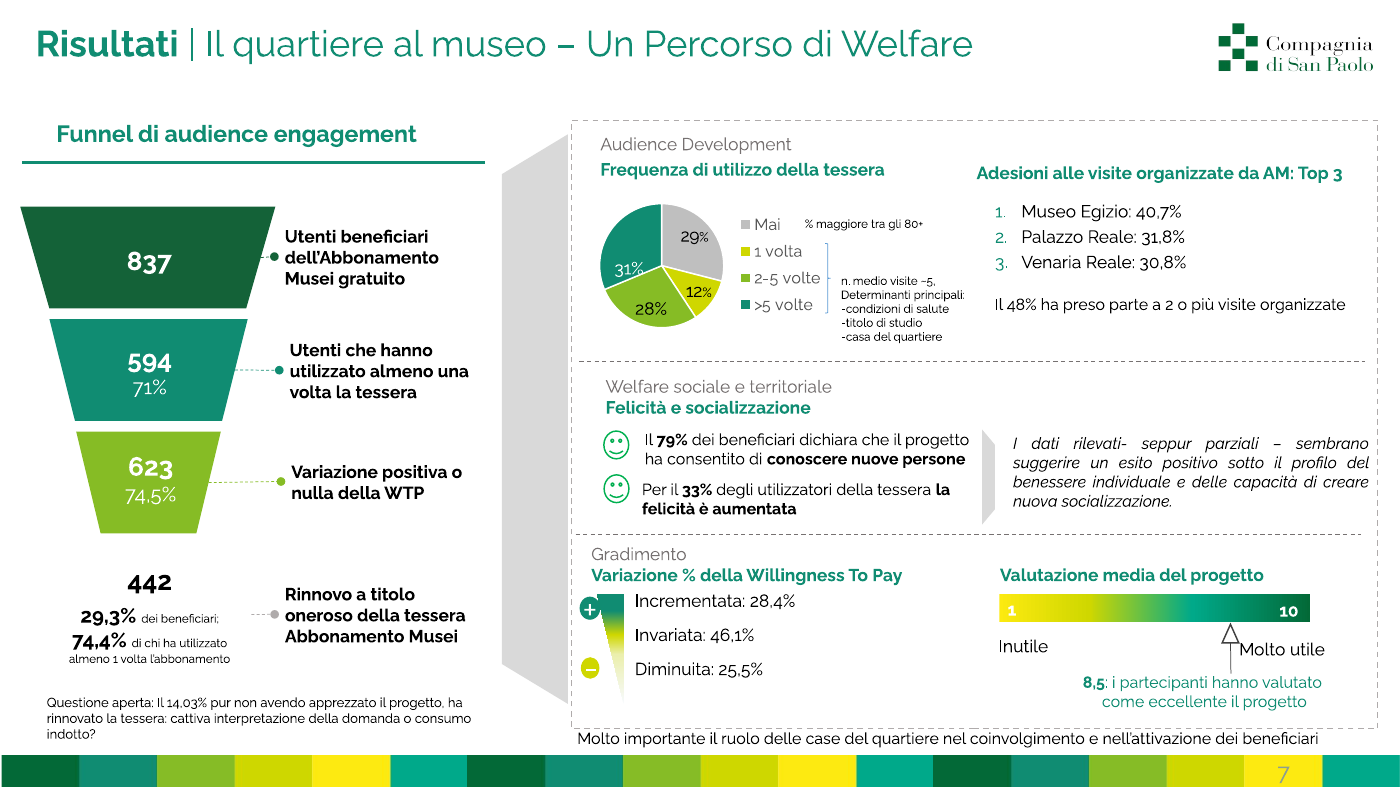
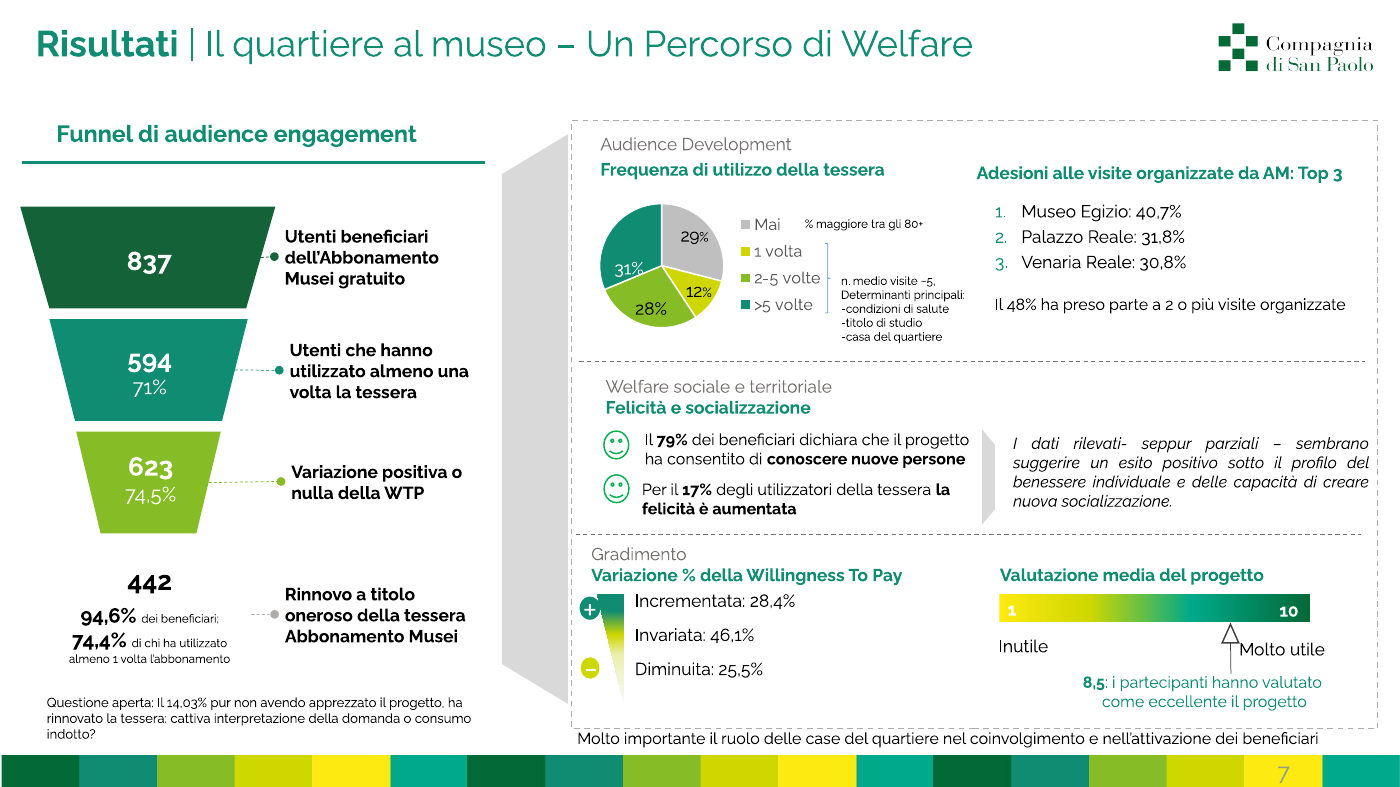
33%: 33% -> 17% (697, 490)
29,3%: 29,3% -> 94,6% (108, 616)
